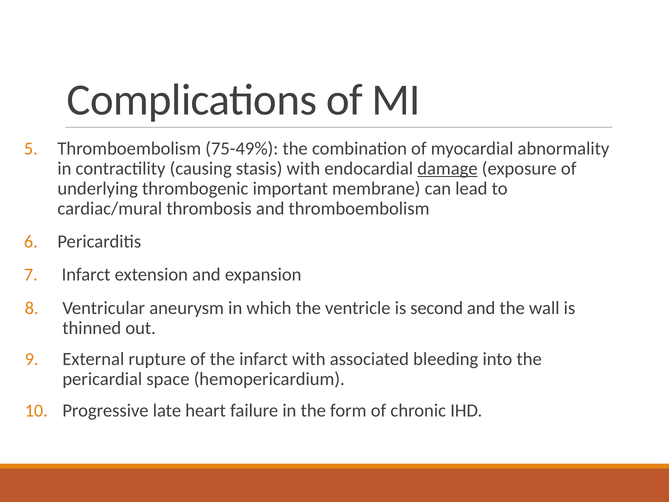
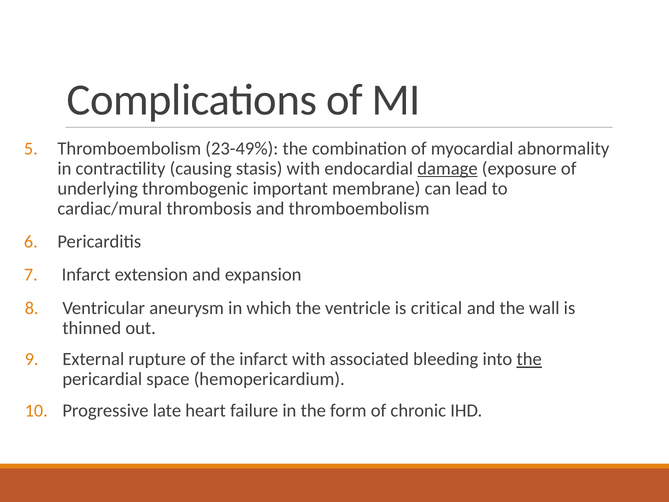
75-49%: 75-49% -> 23-49% (242, 148)
second: second -> critical (437, 308)
the underline: none -> present (529, 359)
